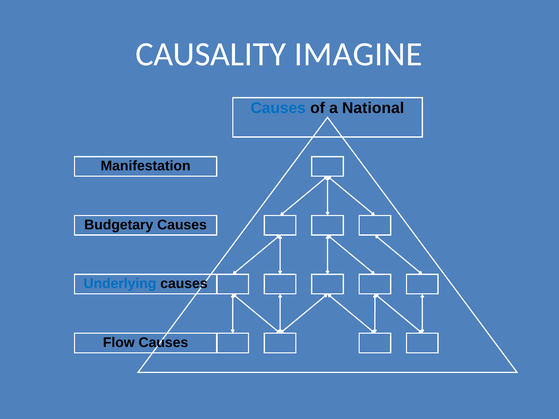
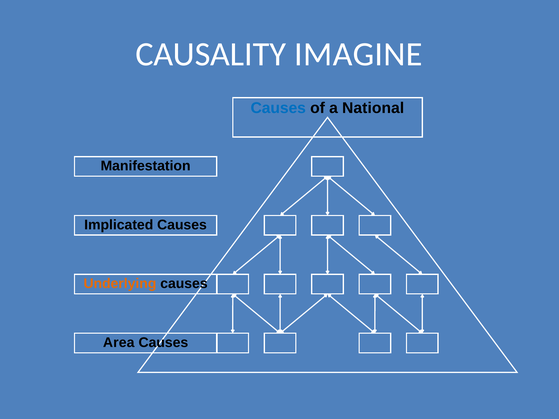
Budgetary: Budgetary -> Implicated (119, 225)
Underlying colour: blue -> orange (120, 284)
Flow: Flow -> Area (119, 343)
